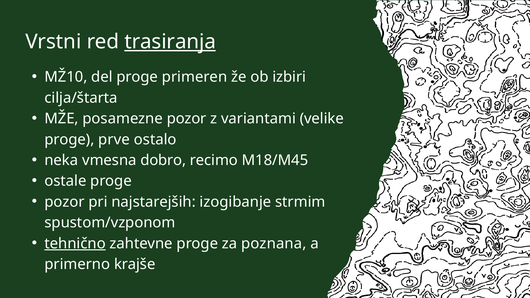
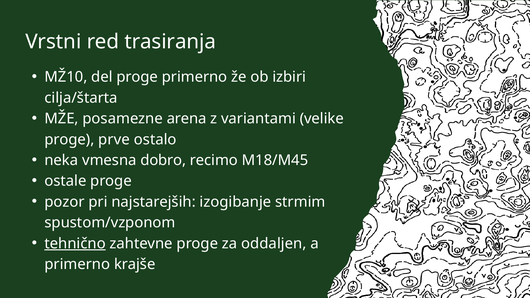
trasiranja underline: present -> none (170, 42)
proge primeren: primeren -> primerno (195, 77)
posamezne pozor: pozor -> arena (187, 119)
poznana: poznana -> oddaljen (274, 244)
